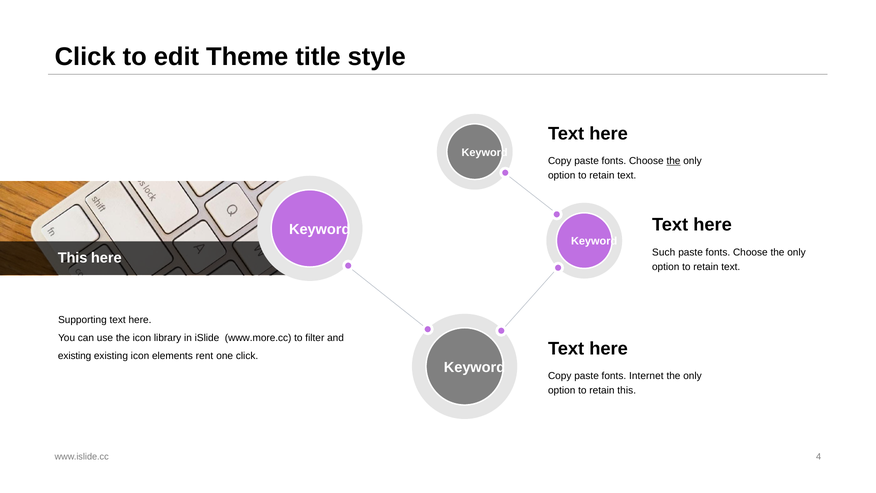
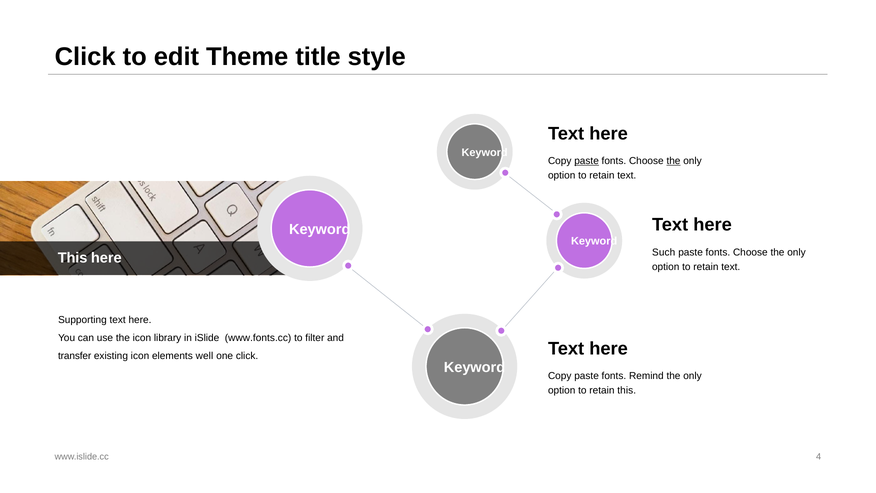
paste underline: none -> present (587, 161)
www.more.cc: www.more.cc -> www.fonts.cc (258, 338)
existing: existing -> transfer (75, 356)
rent: rent -> well (204, 356)
Internet: Internet -> Remind (646, 376)
